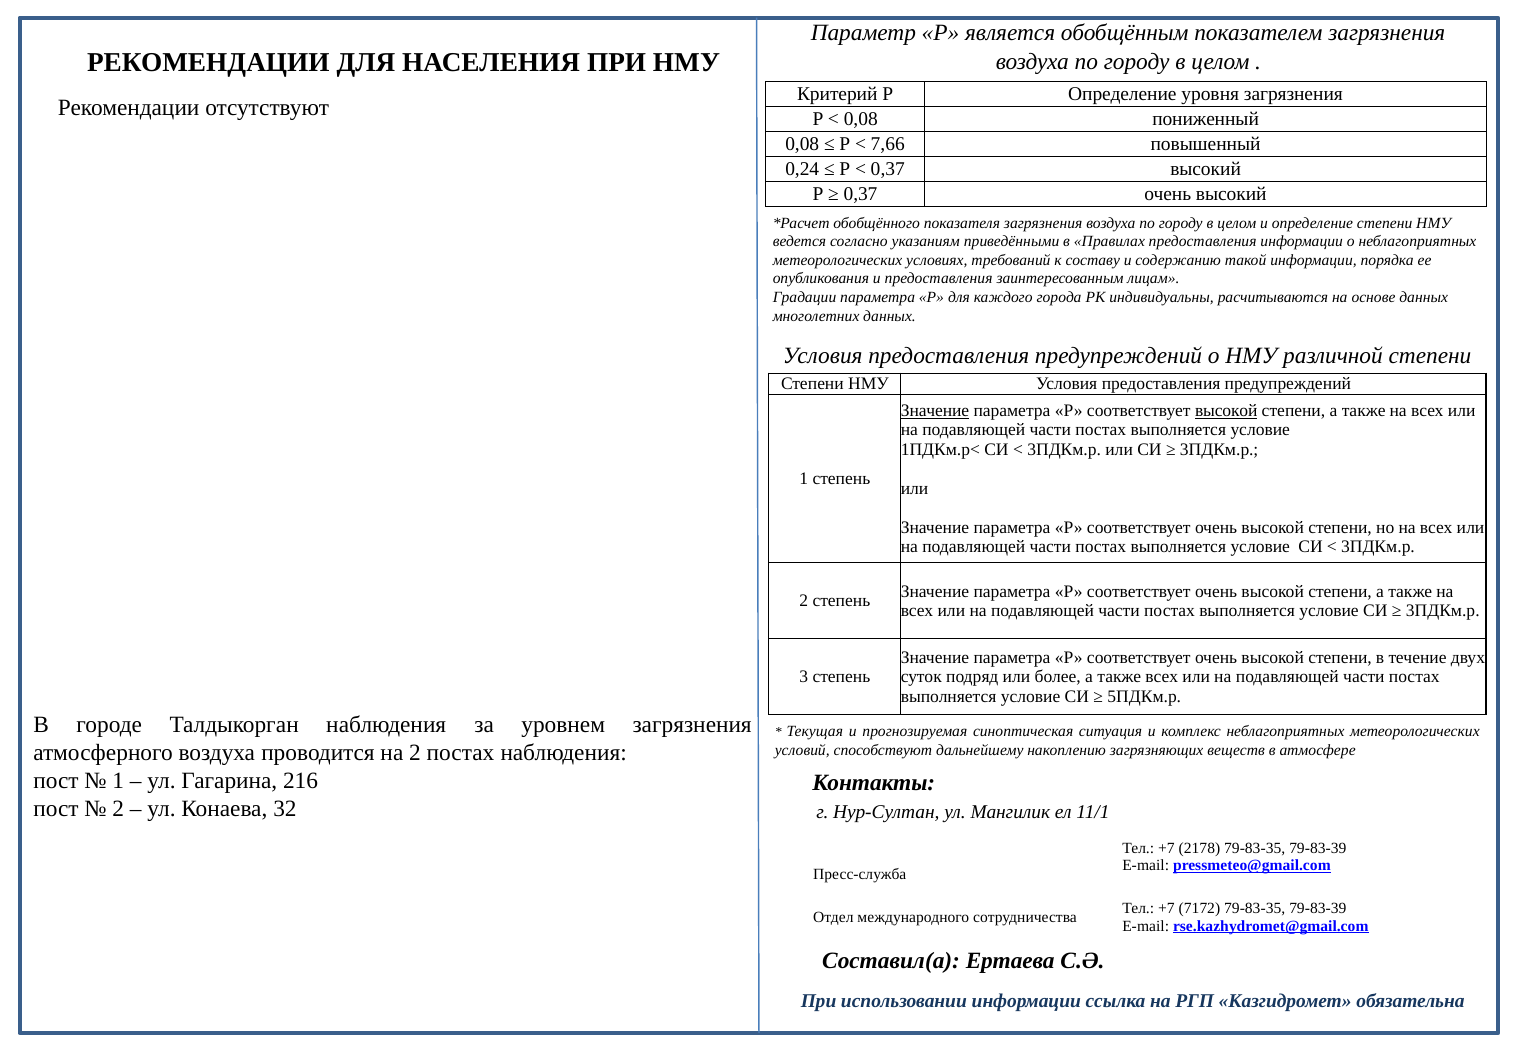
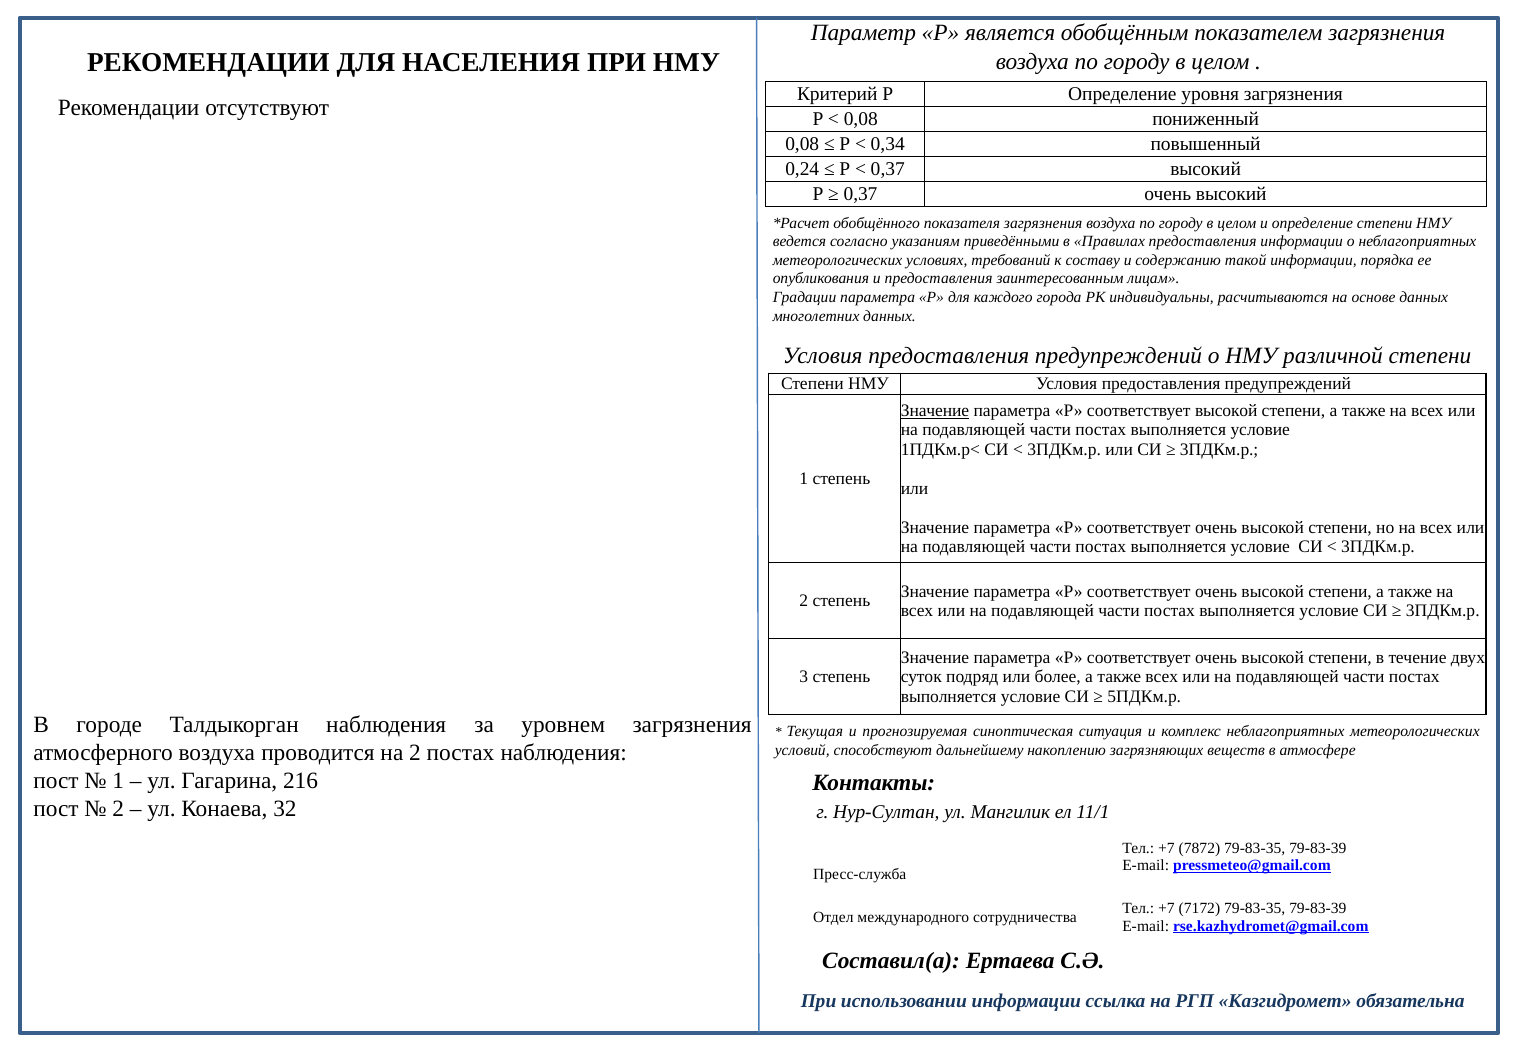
7,66: 7,66 -> 0,34 (888, 144)
высокой underline: present -> none (1226, 411)
2178: 2178 -> 7872 (1199, 848)
